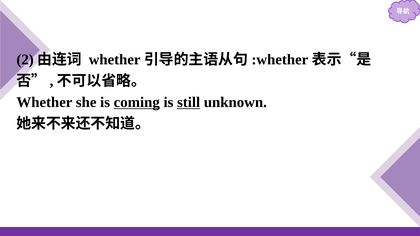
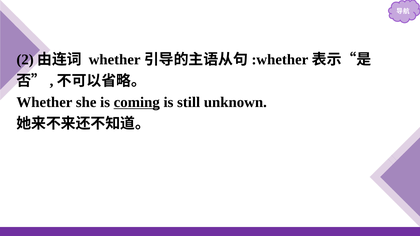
still underline: present -> none (189, 102)
